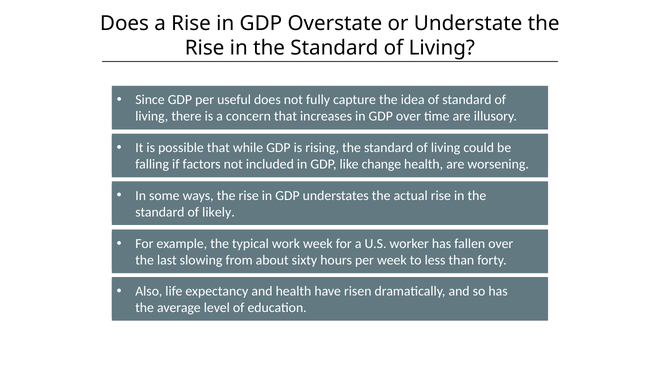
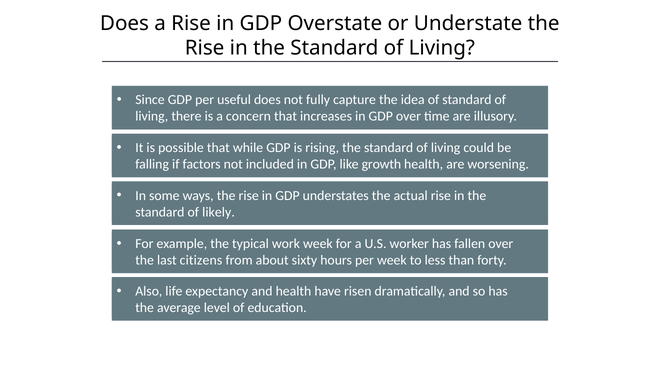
change: change -> growth (381, 164)
slowing: slowing -> citizens (201, 261)
